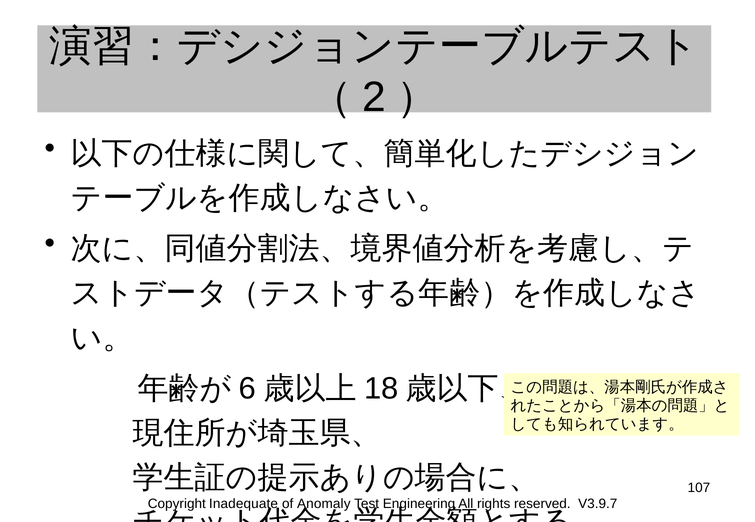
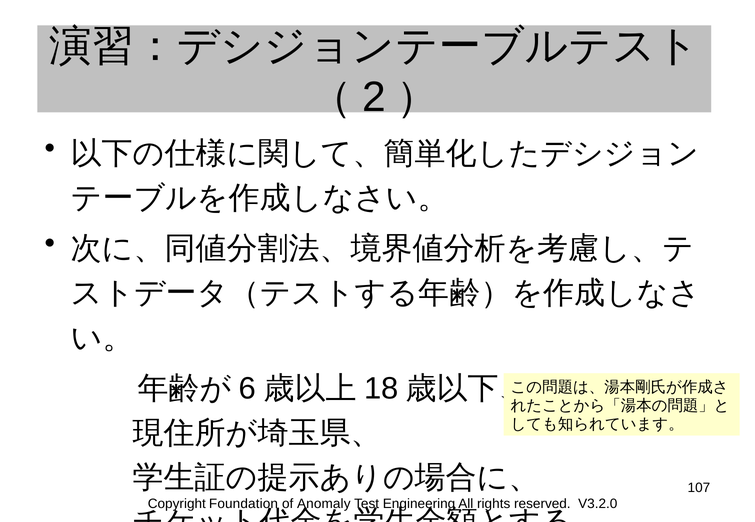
Inadequate: Inadequate -> Foundation (243, 504)
V3.9.7: V3.9.7 -> V3.2.0 (598, 504)
